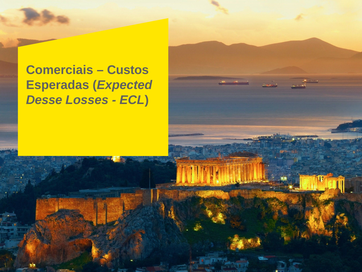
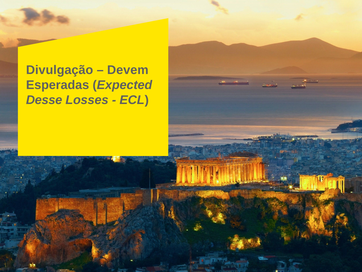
Comerciais: Comerciais -> Divulgação (60, 70)
Custos: Custos -> Devem (128, 70)
